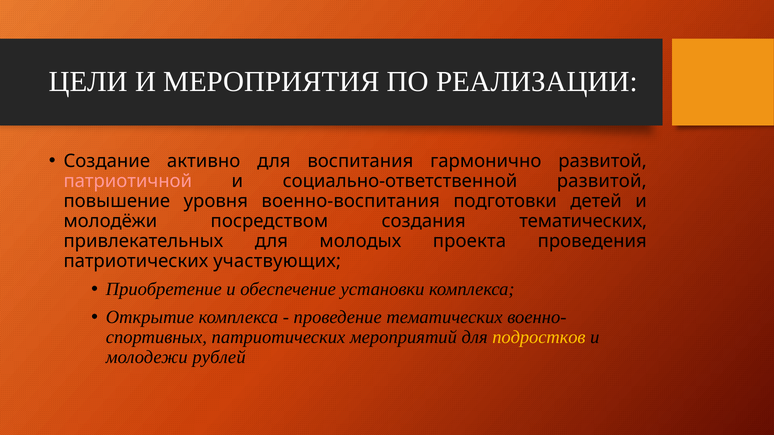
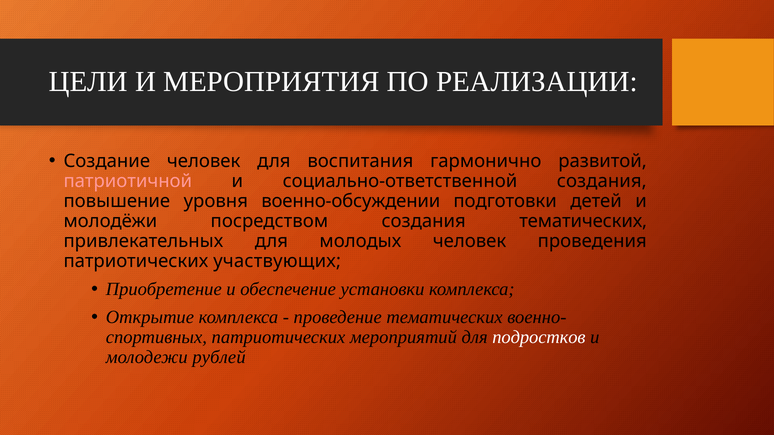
Создание активно: активно -> человек (204, 161)
социально-ответственной развитой: развитой -> создания (602, 181)
военно-воспитания: военно-воспитания -> военно-обсуждении (351, 201)
молодых проекта: проекта -> человек (470, 241)
подростков colour: yellow -> white (539, 337)
